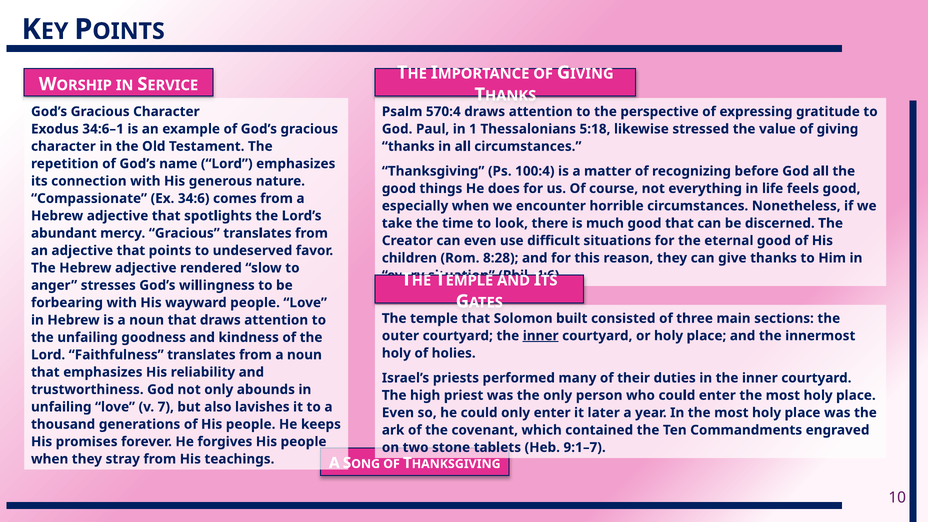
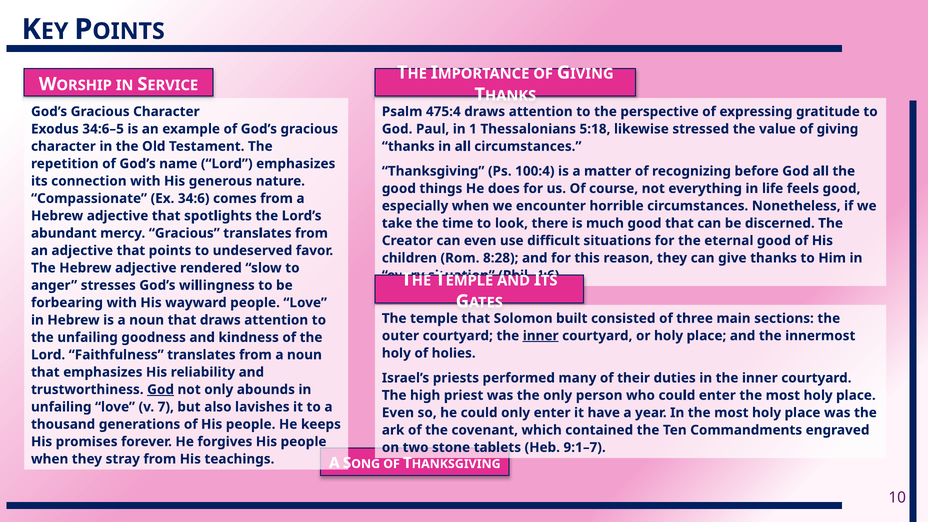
570:4: 570:4 -> 475:4 (443, 112)
34:6–1: 34:6–1 -> 34:6–5 (103, 129)
God underline: none -> present (161, 390)
later: later -> have (604, 413)
